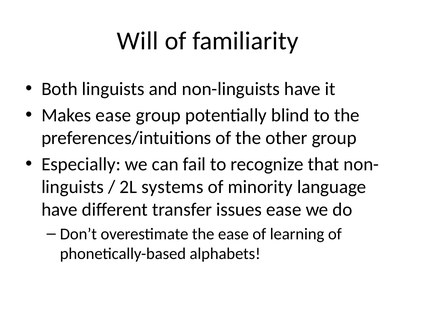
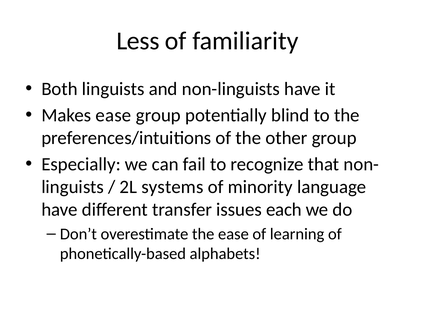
Will: Will -> Less (138, 41)
issues ease: ease -> each (284, 210)
